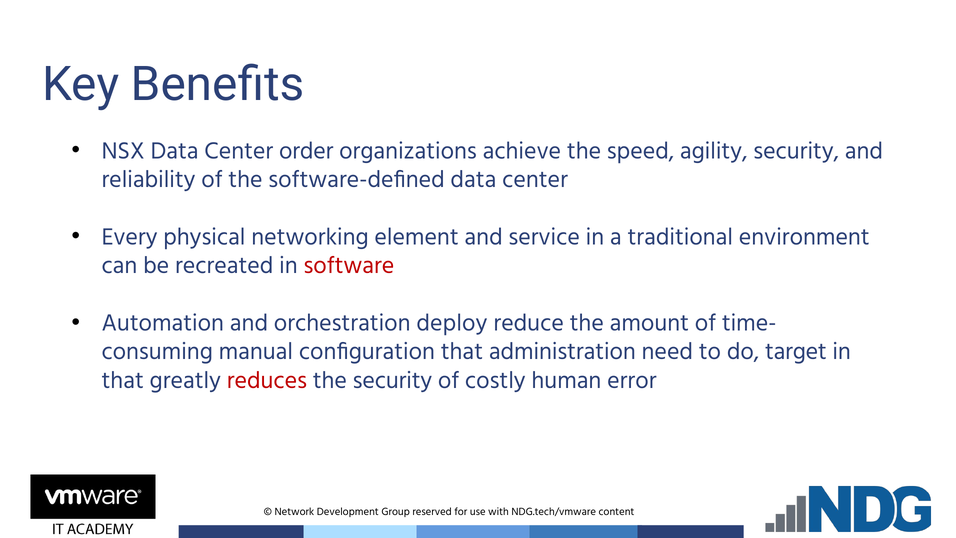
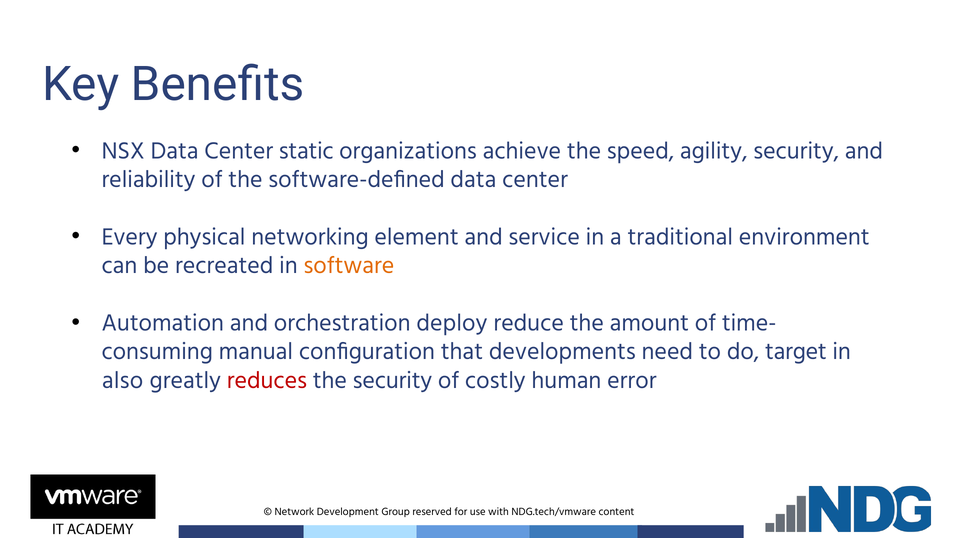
order: order -> static (306, 151)
software colour: red -> orange (349, 265)
administration: administration -> developments (562, 351)
that: that -> also (123, 380)
